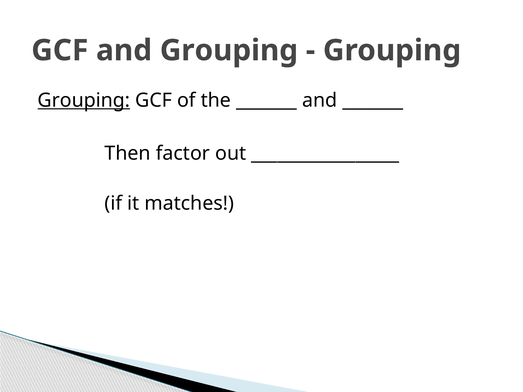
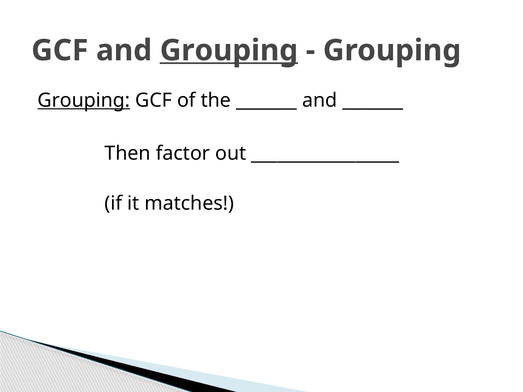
Grouping underline: none -> present (229, 50)
